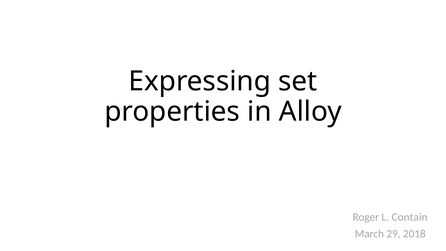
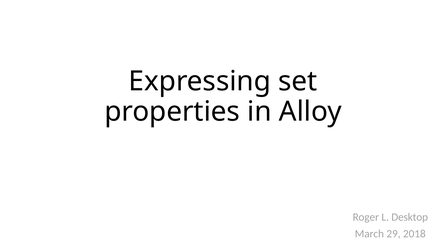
Contain: Contain -> Desktop (410, 217)
